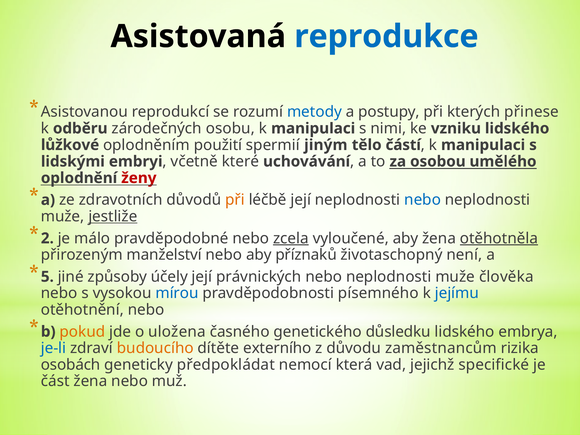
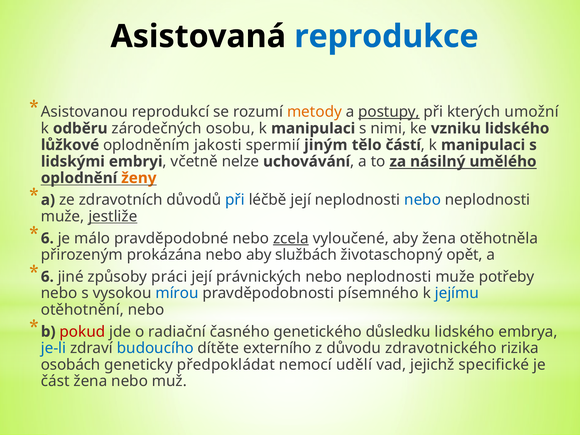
metody colour: blue -> orange (314, 112)
postupy underline: none -> present (389, 112)
přinese: přinese -> umožní (532, 112)
použití: použití -> jakosti (218, 145)
které: které -> nelze (241, 161)
osobou: osobou -> násilný (438, 161)
ženy colour: red -> orange (139, 178)
při colour: orange -> blue (235, 200)
2: 2 -> 6 (47, 238)
otěhotněla underline: present -> none (499, 238)
manželství: manželství -> prokázána (164, 255)
příznaků: příznaků -> službách (306, 255)
není: není -> opět (464, 255)
5: 5 -> 6 (47, 277)
účely: účely -> práci (169, 277)
člověka: člověka -> potřeby (507, 277)
pokud colour: orange -> red (82, 332)
uložena: uložena -> radiační (177, 332)
budoucího colour: orange -> blue (155, 348)
zaměstnancům: zaměstnancům -> zdravotnického (441, 348)
která: která -> udělí (354, 365)
